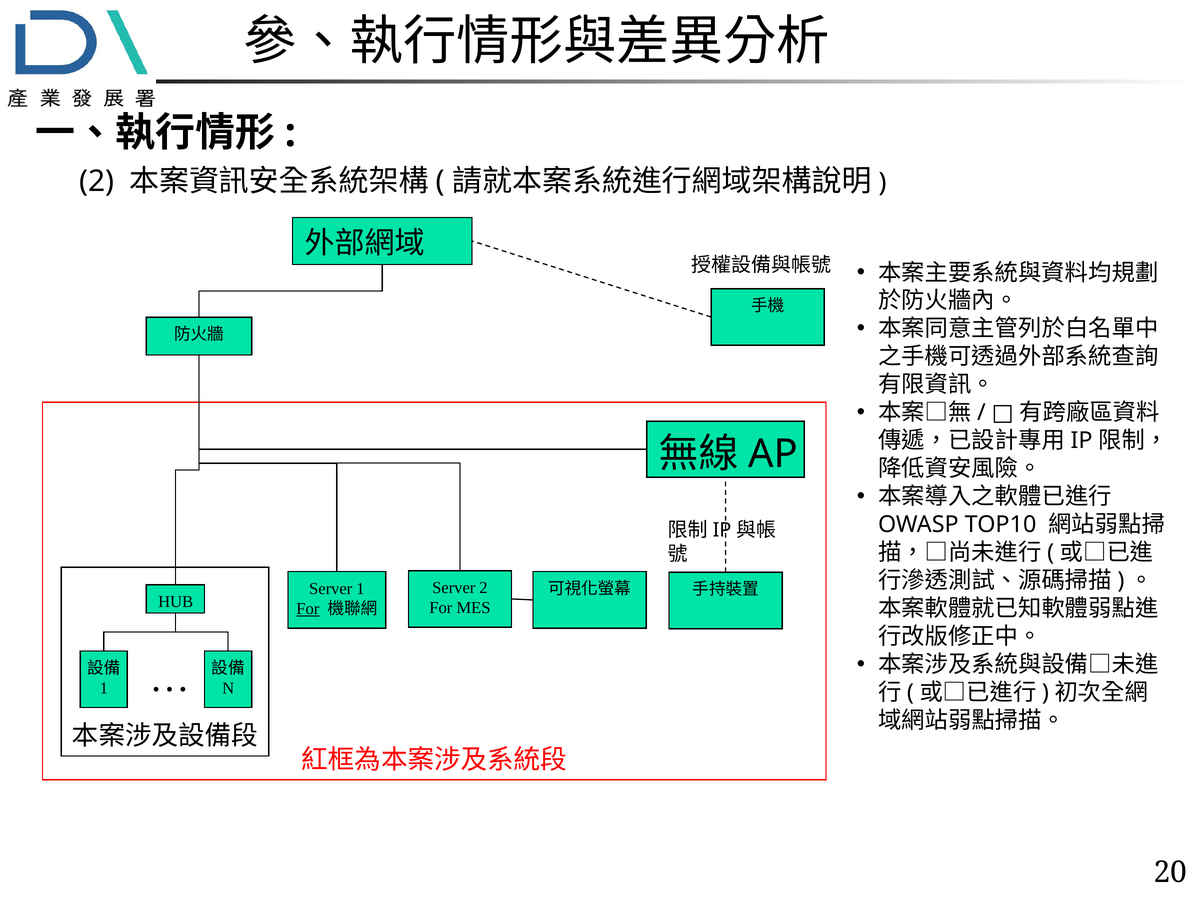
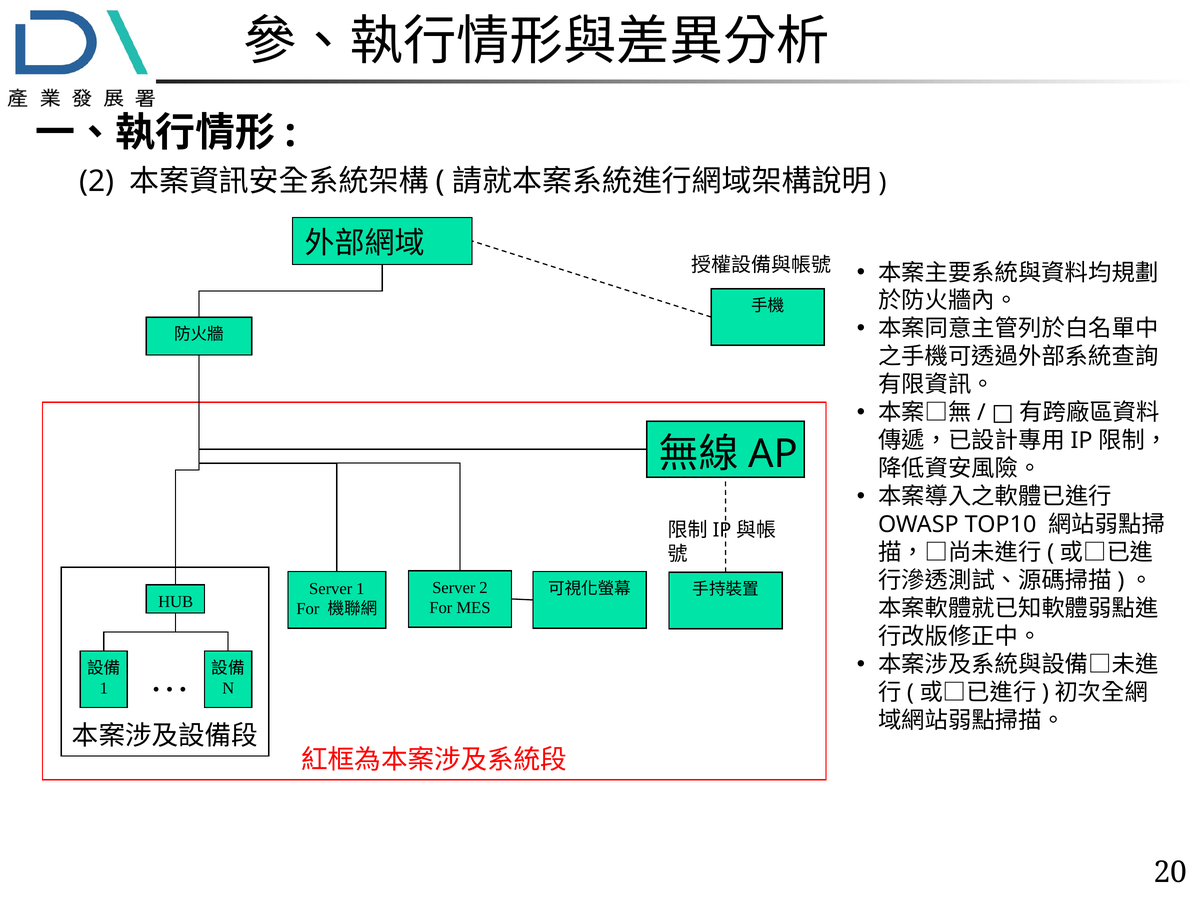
For underline: present -> none (308, 609)
